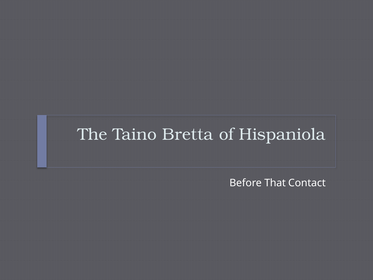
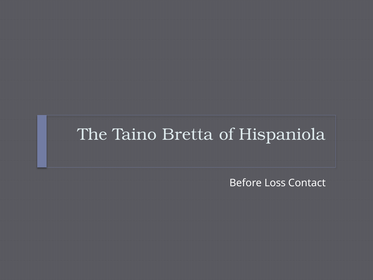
That: That -> Loss (275, 183)
